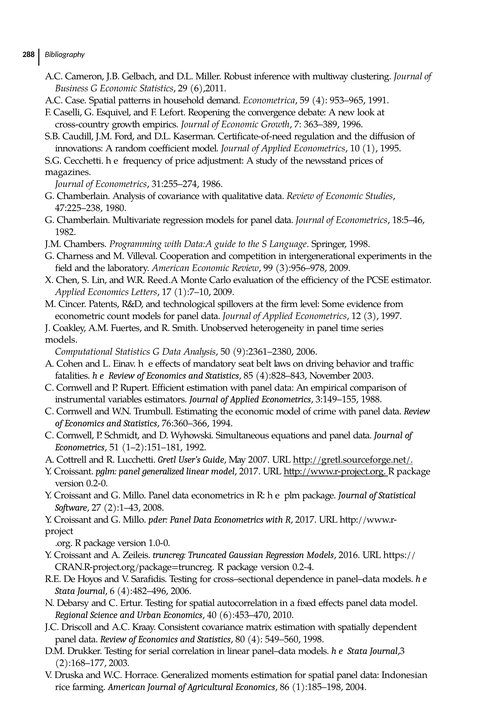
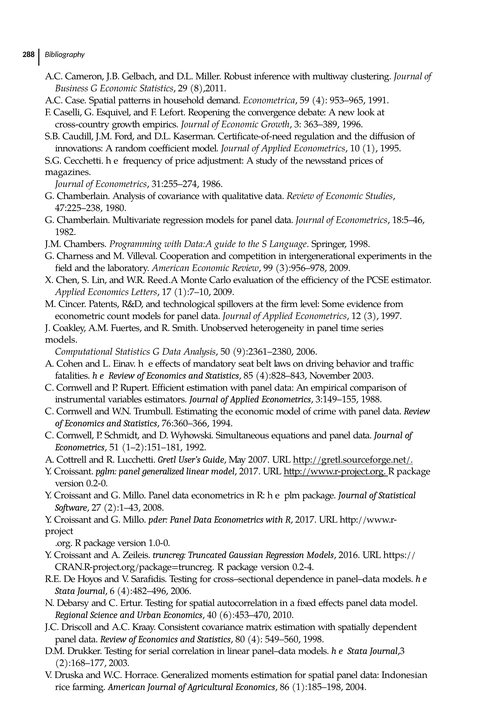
6),2011: 6),2011 -> 8),2011 (208, 88)
Growth 7: 7 -> 3 (298, 124)
